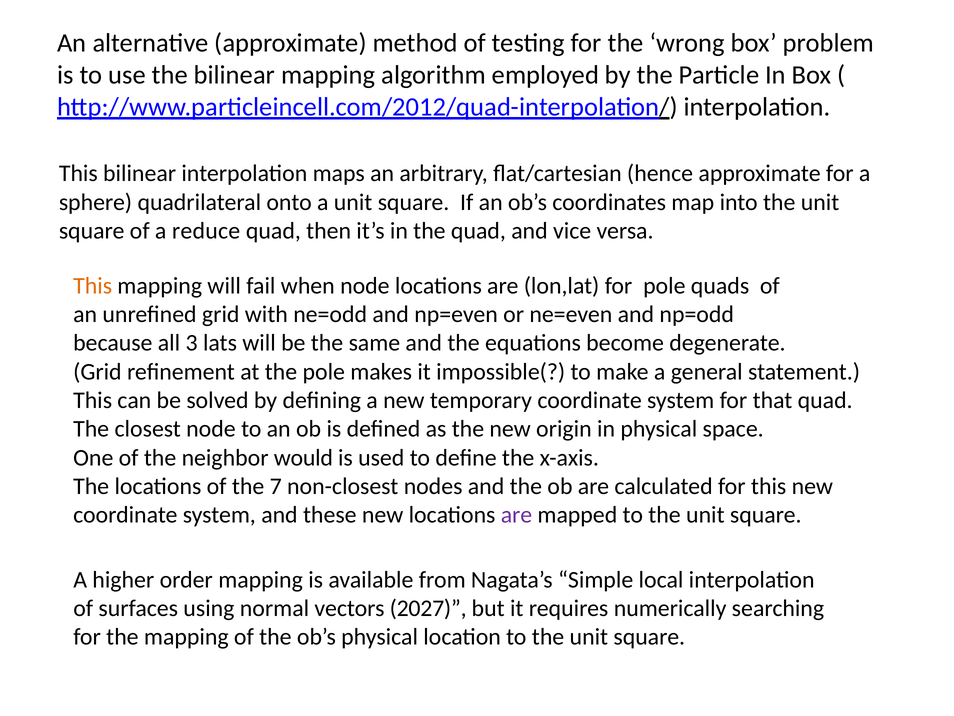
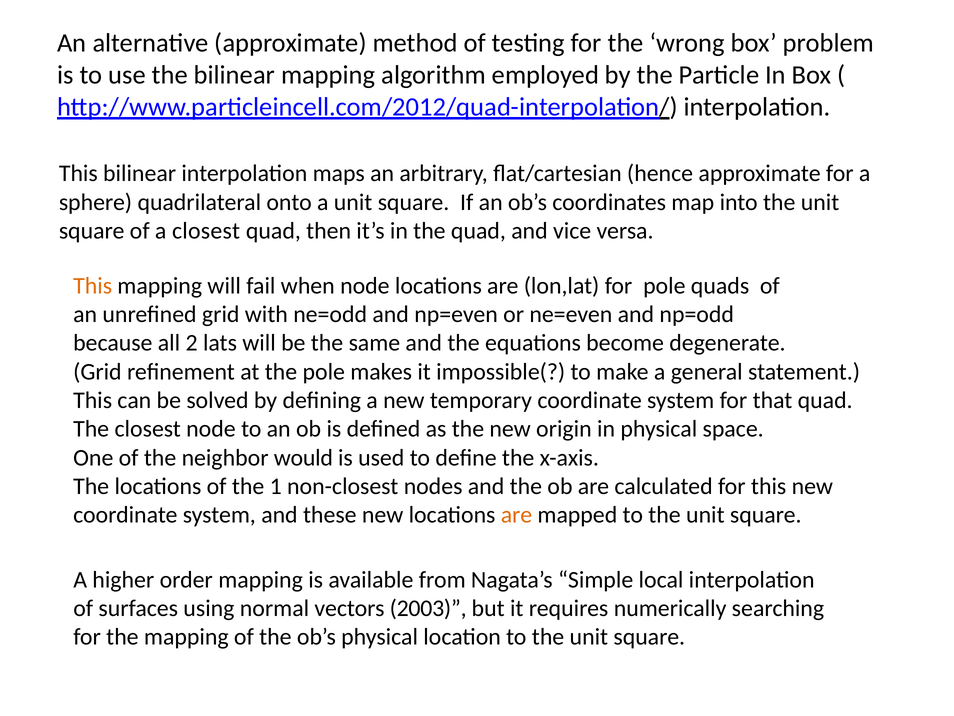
a reduce: reduce -> closest (206, 231)
3: 3 -> 2 (192, 343)
7: 7 -> 1 (276, 486)
are colour: purple -> orange (516, 515)
2027: 2027 -> 2003 (428, 608)
